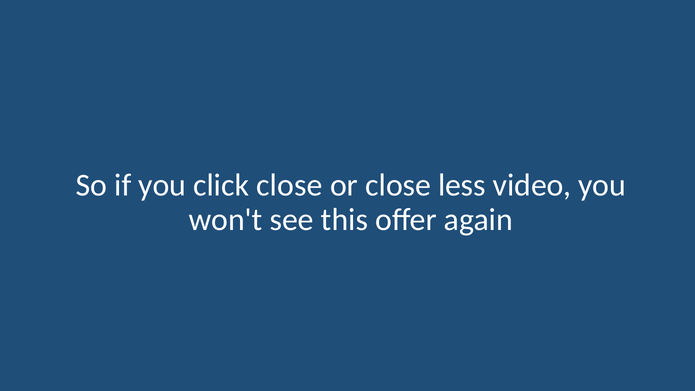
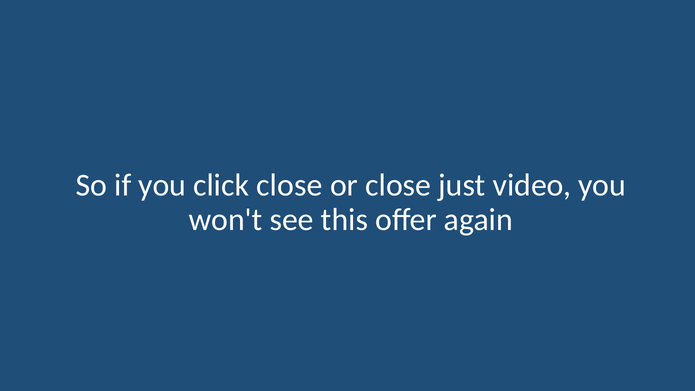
less: less -> just (462, 185)
